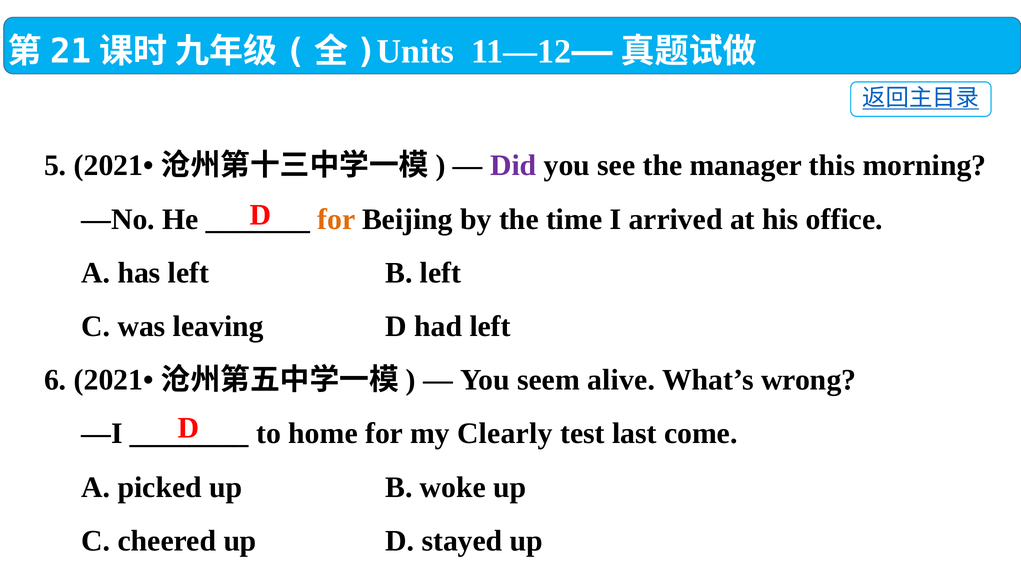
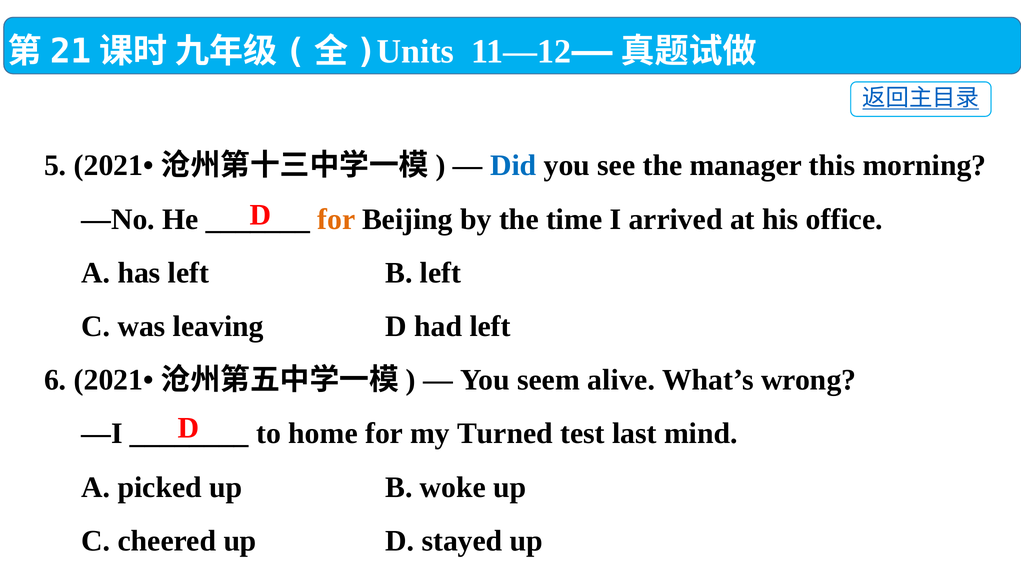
Did colour: purple -> blue (513, 166)
Clearly: Clearly -> Turned (505, 434)
come: come -> mind (701, 434)
